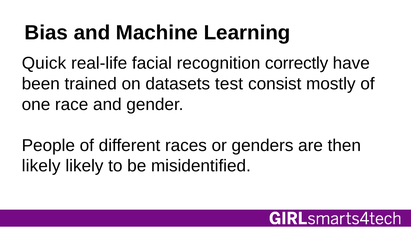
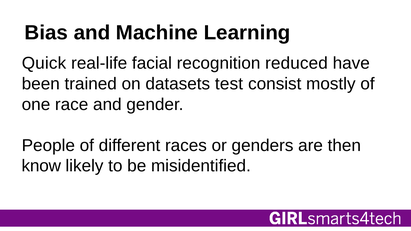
correctly: correctly -> reduced (296, 63)
likely: likely -> know (41, 166)
